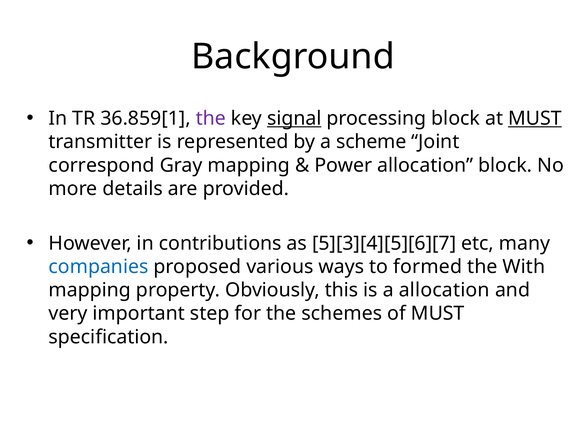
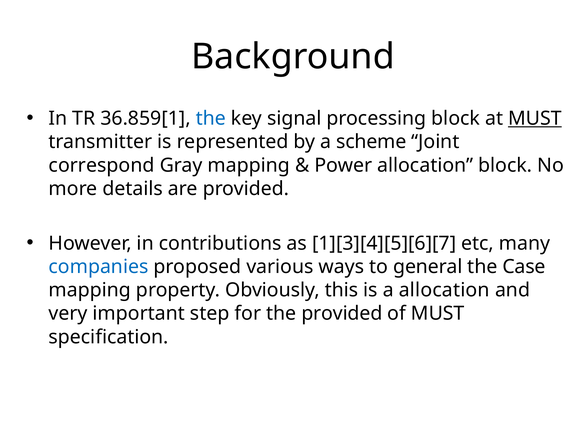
the colour: purple -> blue (211, 119)
signal underline: present -> none (294, 119)
5][3][4][5][6][7: 5][3][4][5][6][7 -> 1][3][4][5][6][7 (384, 244)
formed: formed -> general (428, 267)
With: With -> Case (524, 267)
the schemes: schemes -> provided (342, 314)
